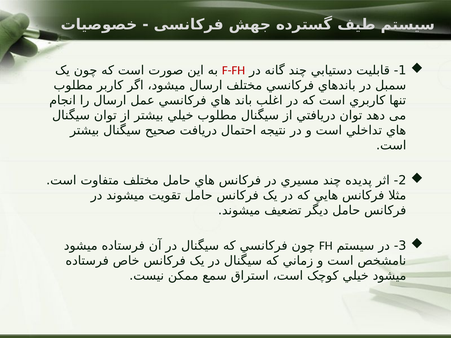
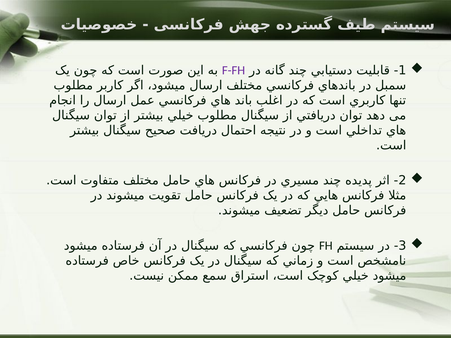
F-FH colour: red -> purple (234, 70)
